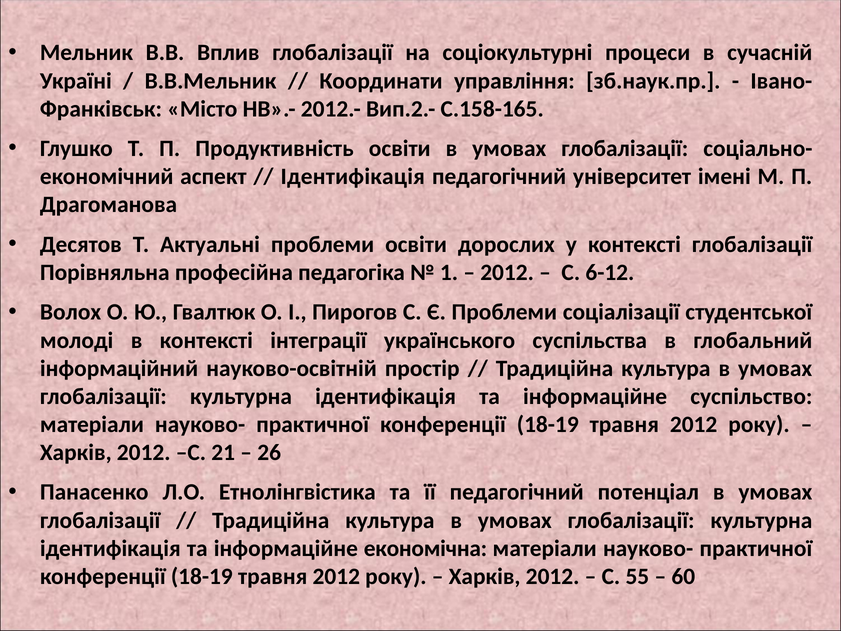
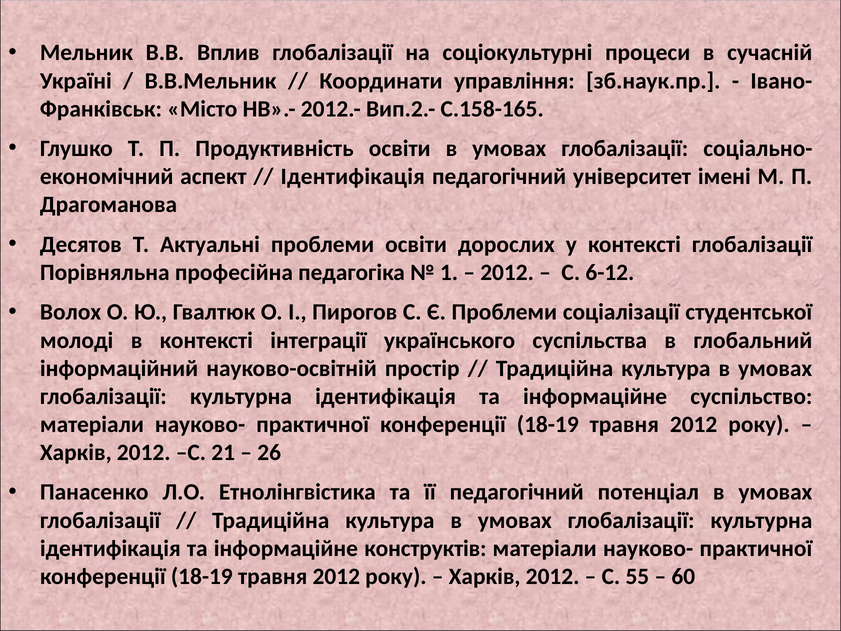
економічна: економічна -> конструктів (425, 548)
